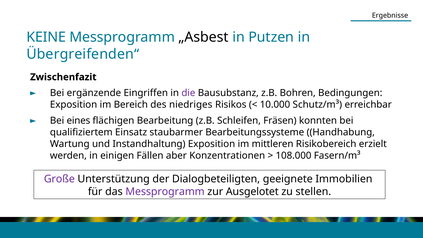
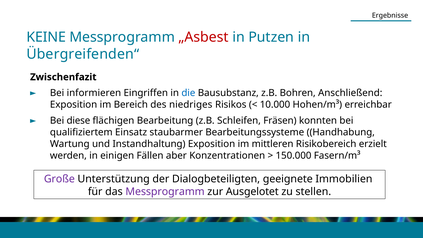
„Asbest colour: black -> red (204, 37)
ergänzende: ergänzende -> informieren (94, 93)
die colour: purple -> blue (188, 93)
Bedingungen: Bedingungen -> Anschließend (350, 93)
Schutz/m³: Schutz/m³ -> Hohen/m³ (317, 105)
eines: eines -> diese (78, 121)
108.000: 108.000 -> 150.000 (294, 156)
